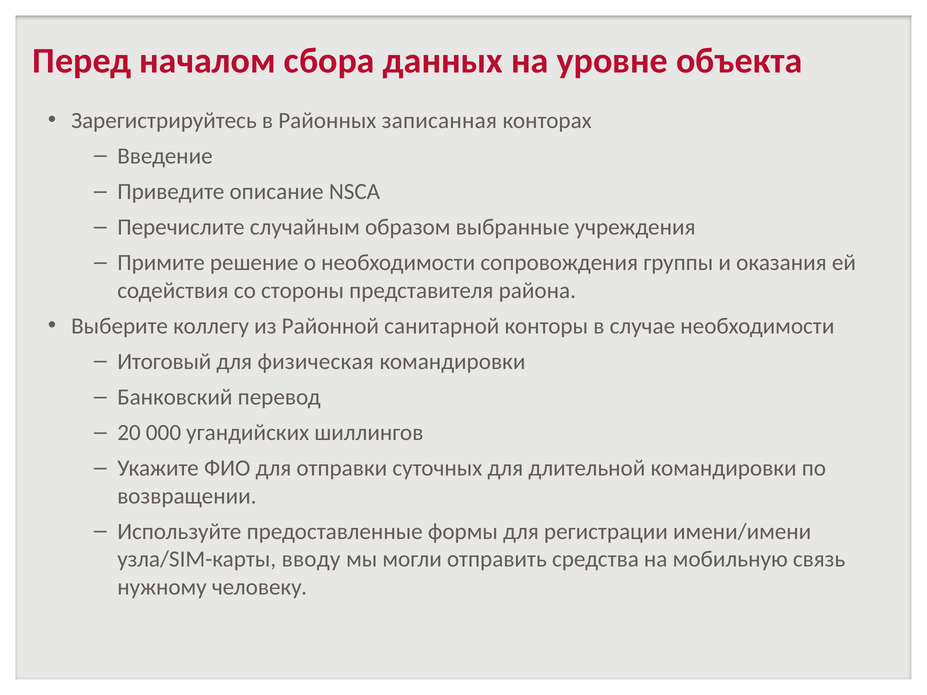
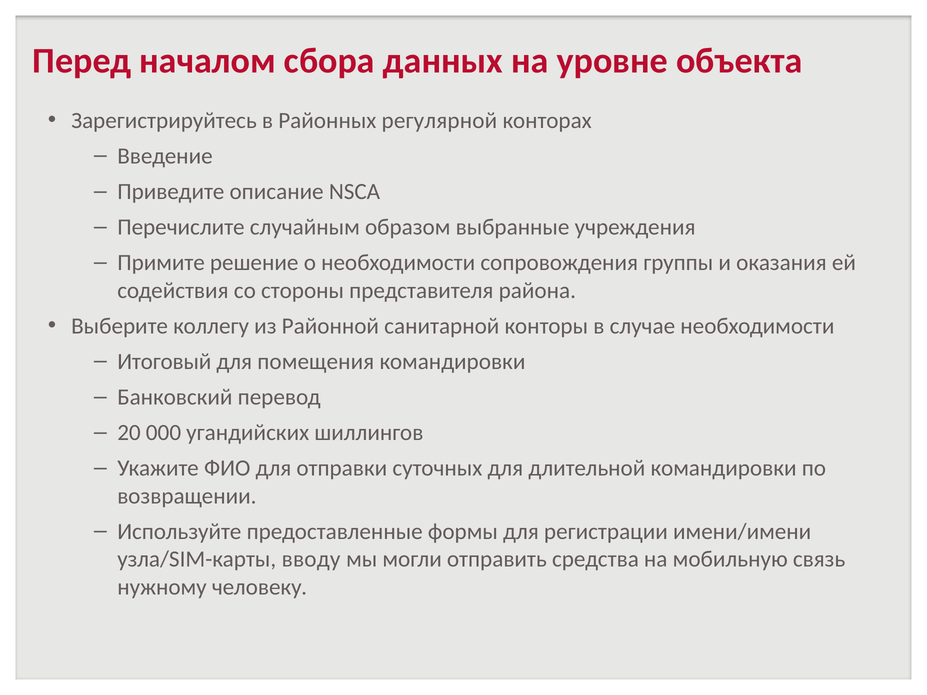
записанная: записанная -> регулярной (439, 121)
физическая: физическая -> помещения (316, 362)
